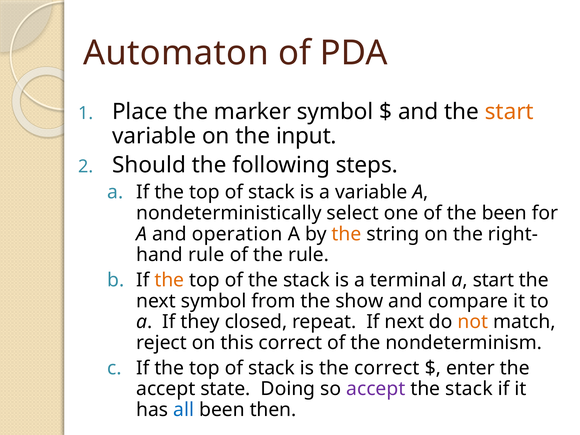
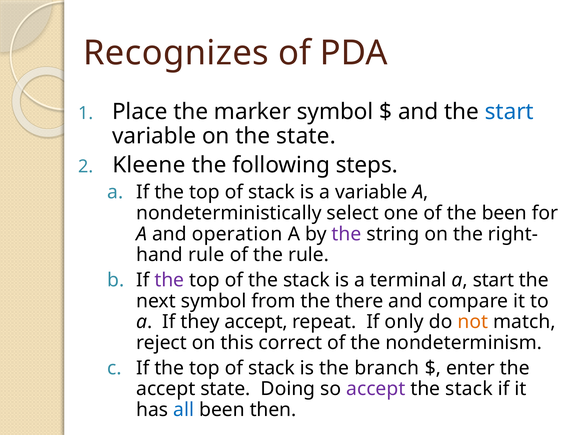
Automaton: Automaton -> Recognizes (176, 53)
start colour: orange -> blue (509, 112)
the input: input -> state (306, 136)
Should: Should -> Kleene (149, 165)
the colour: orange -> purple (347, 234)
the colour: orange -> purple (169, 280)
show: show -> there (359, 301)
they closed: closed -> accept (256, 322)
If next: next -> only (404, 322)
the correct: correct -> branch (387, 368)
